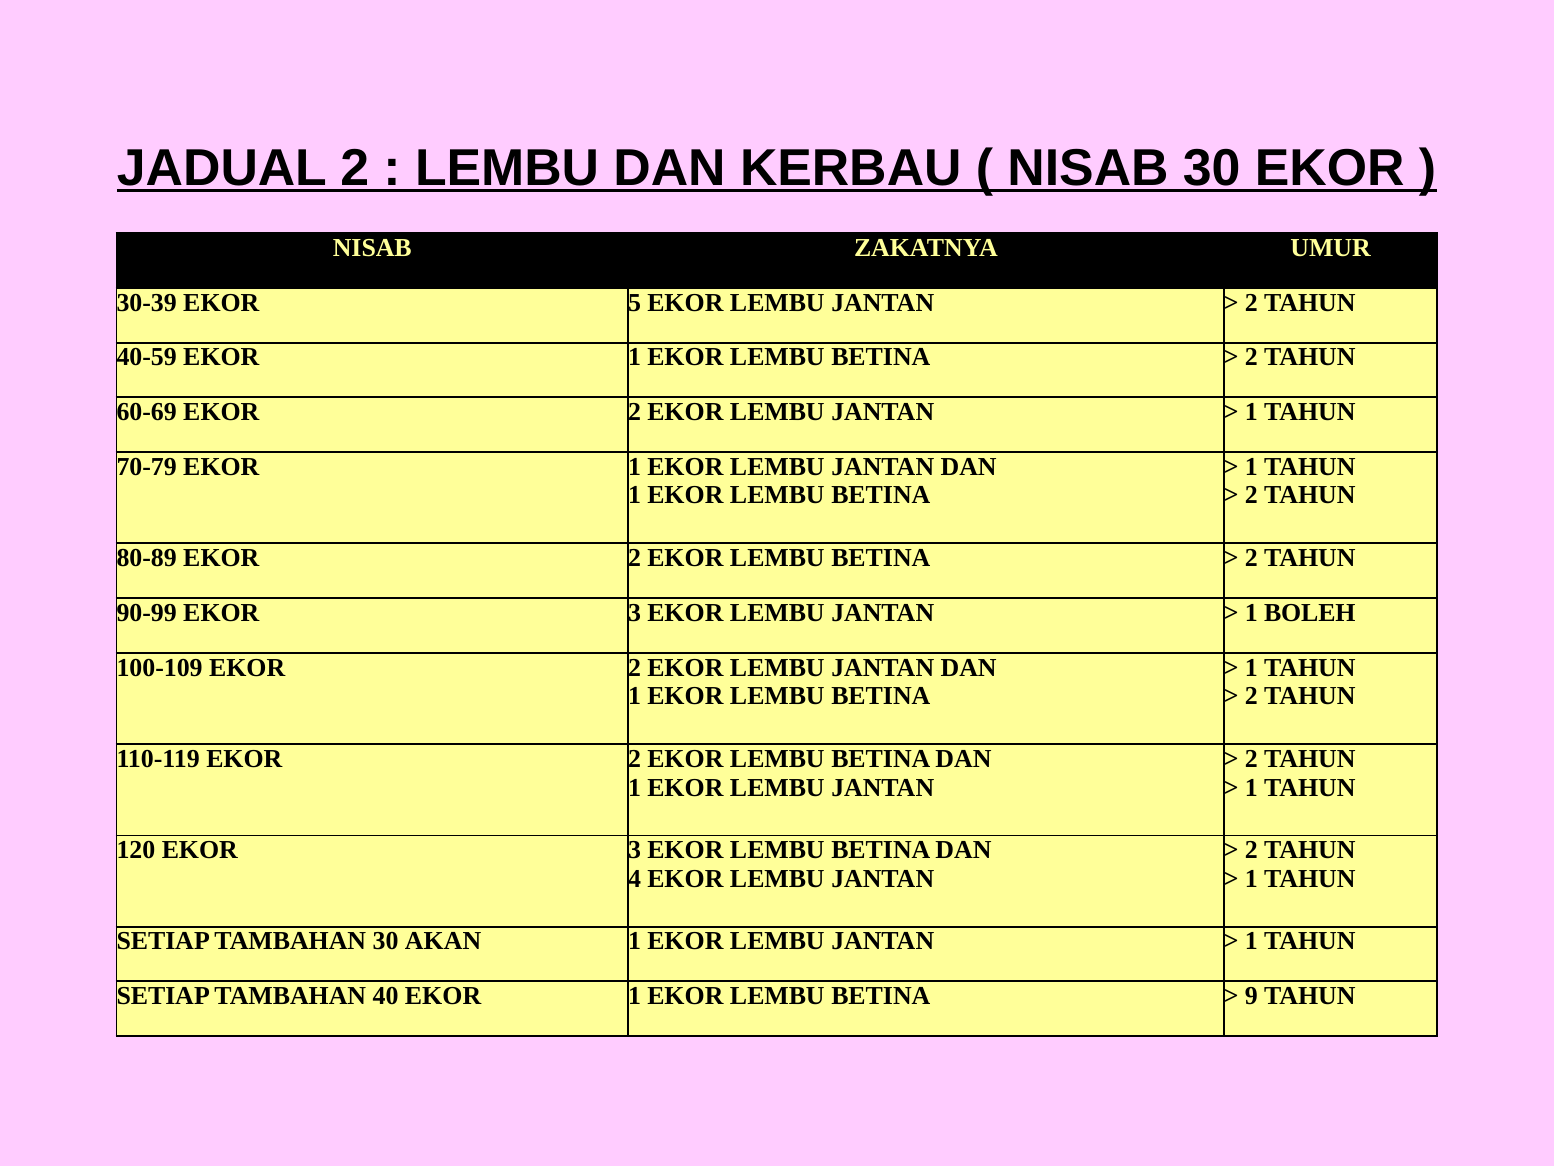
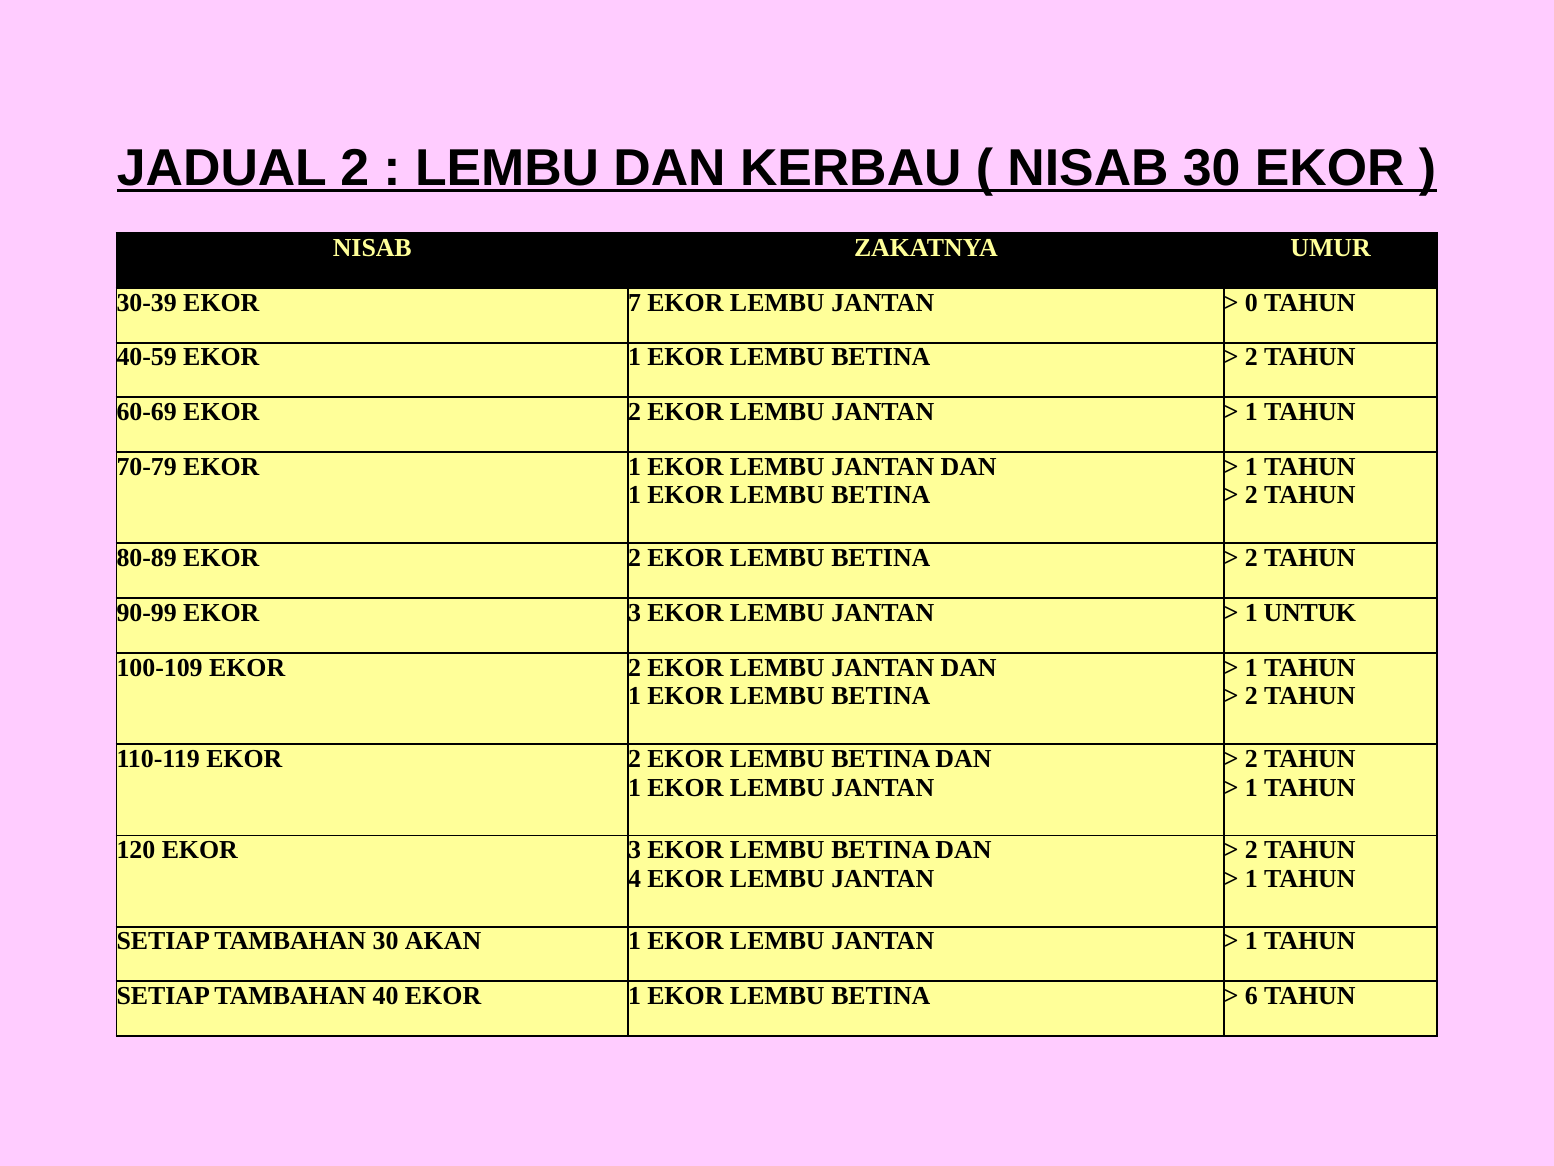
5: 5 -> 7 (634, 302)
2: 2 -> 0 (1251, 302)
BOLEH: BOLEH -> UNTUK (1310, 612)
9: 9 -> 6 (1251, 996)
